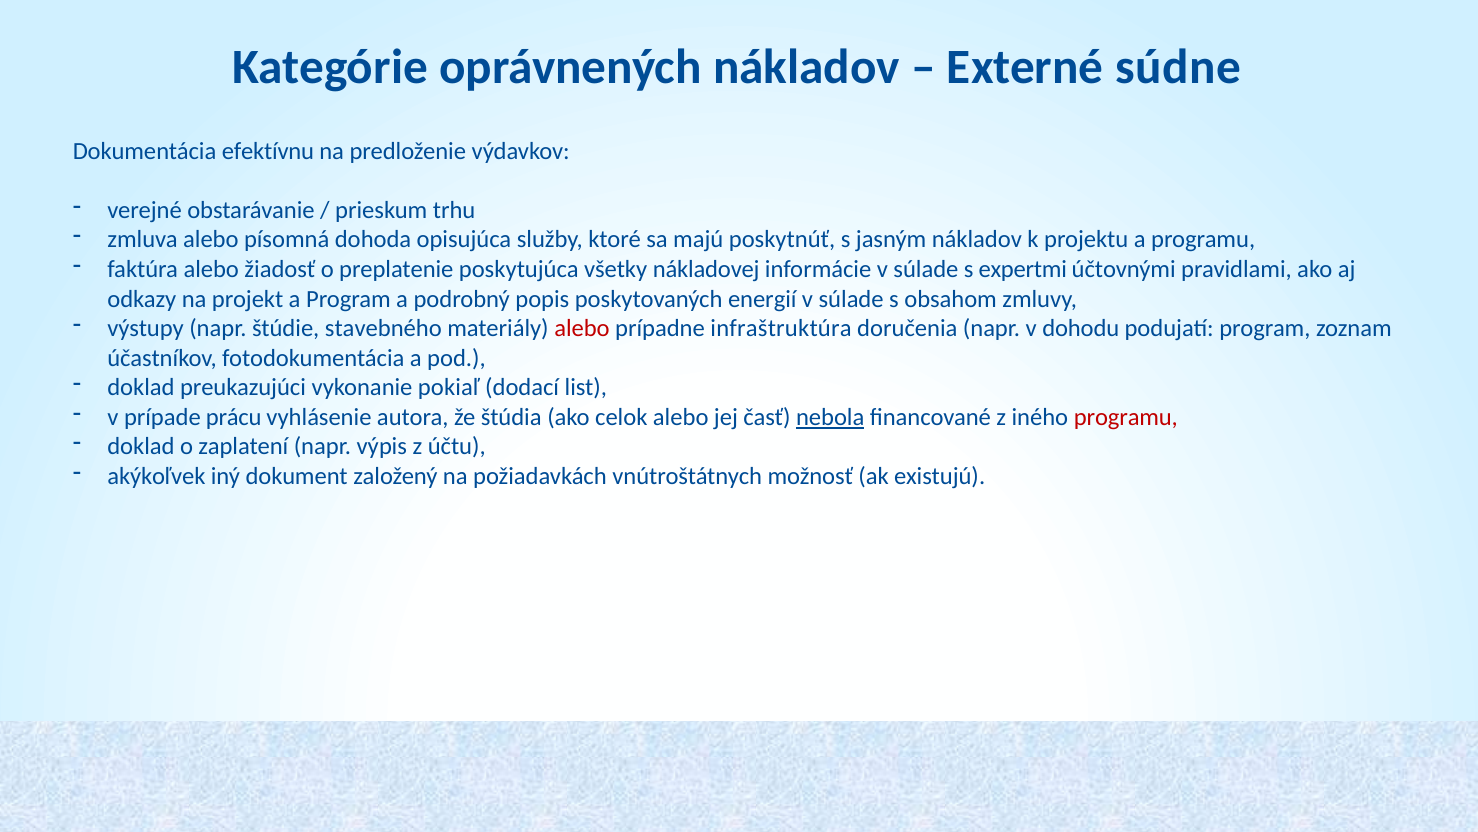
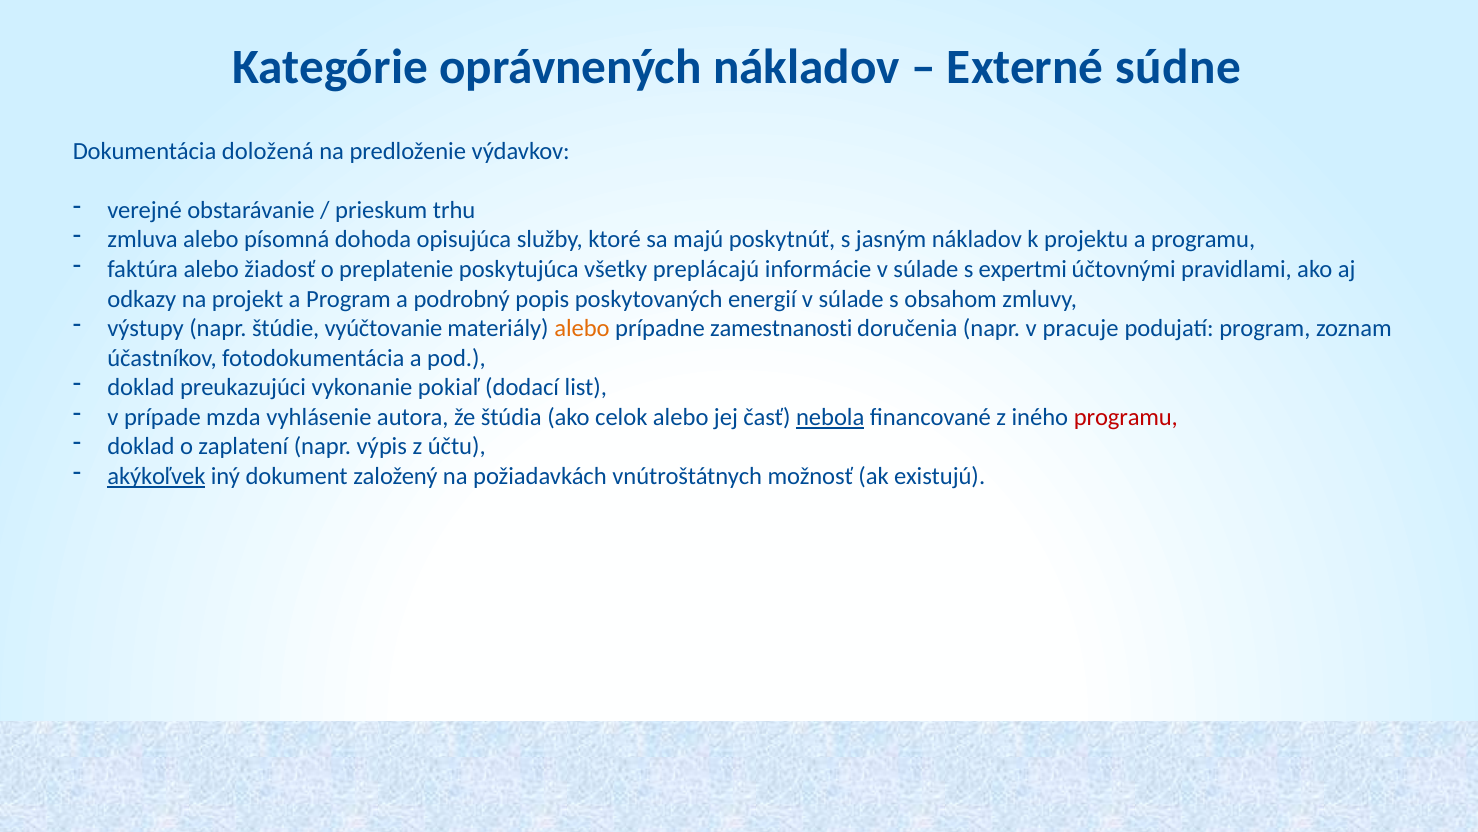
efektívnu: efektívnu -> doložená (268, 151)
nákladovej: nákladovej -> preplácajú (706, 269)
stavebného: stavebného -> vyúčtovanie (383, 328)
alebo colour: red -> orange (582, 328)
infraštruktúra: infraštruktúra -> zamestnanosti (781, 328)
dohodu: dohodu -> pracuje (1081, 328)
prácu: prácu -> mzda (233, 417)
akýkoľvek underline: none -> present (156, 476)
